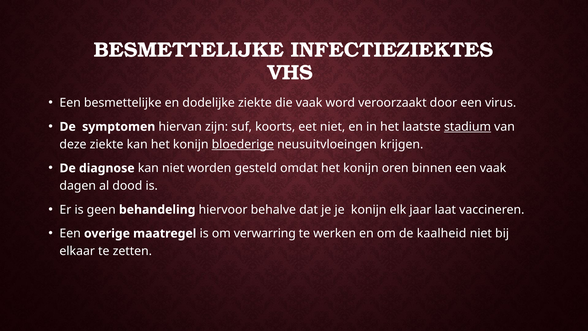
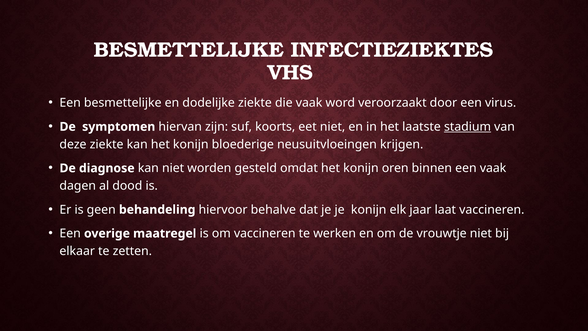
bloederige underline: present -> none (243, 144)
om verwarring: verwarring -> vaccineren (265, 233)
kaalheid: kaalheid -> vrouwtje (442, 233)
